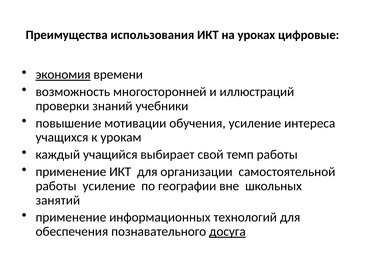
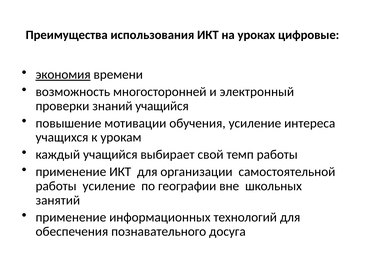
иллюстраций: иллюстраций -> электронный (257, 92)
знаний учебники: учебники -> учащийся (162, 106)
досуга underline: present -> none (227, 231)
